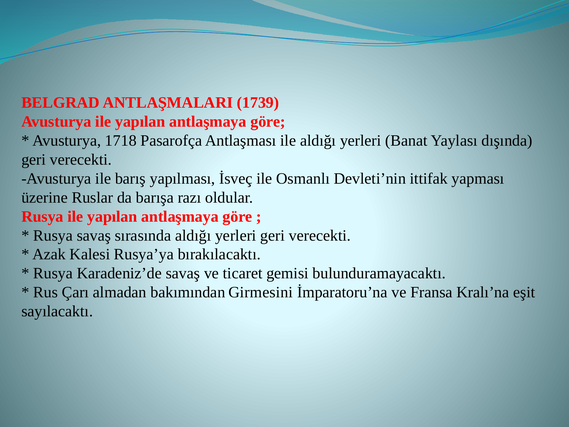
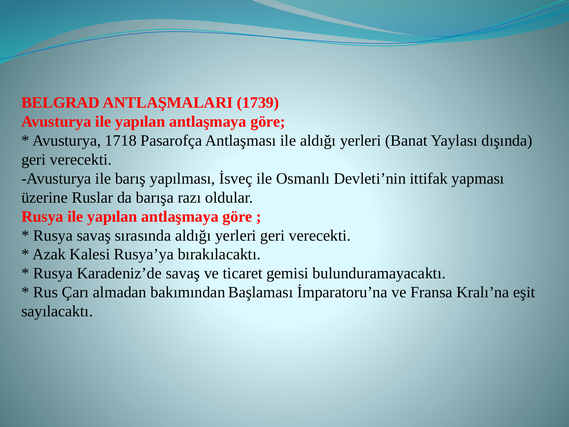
Girmesini: Girmesini -> Başlaması (261, 292)
